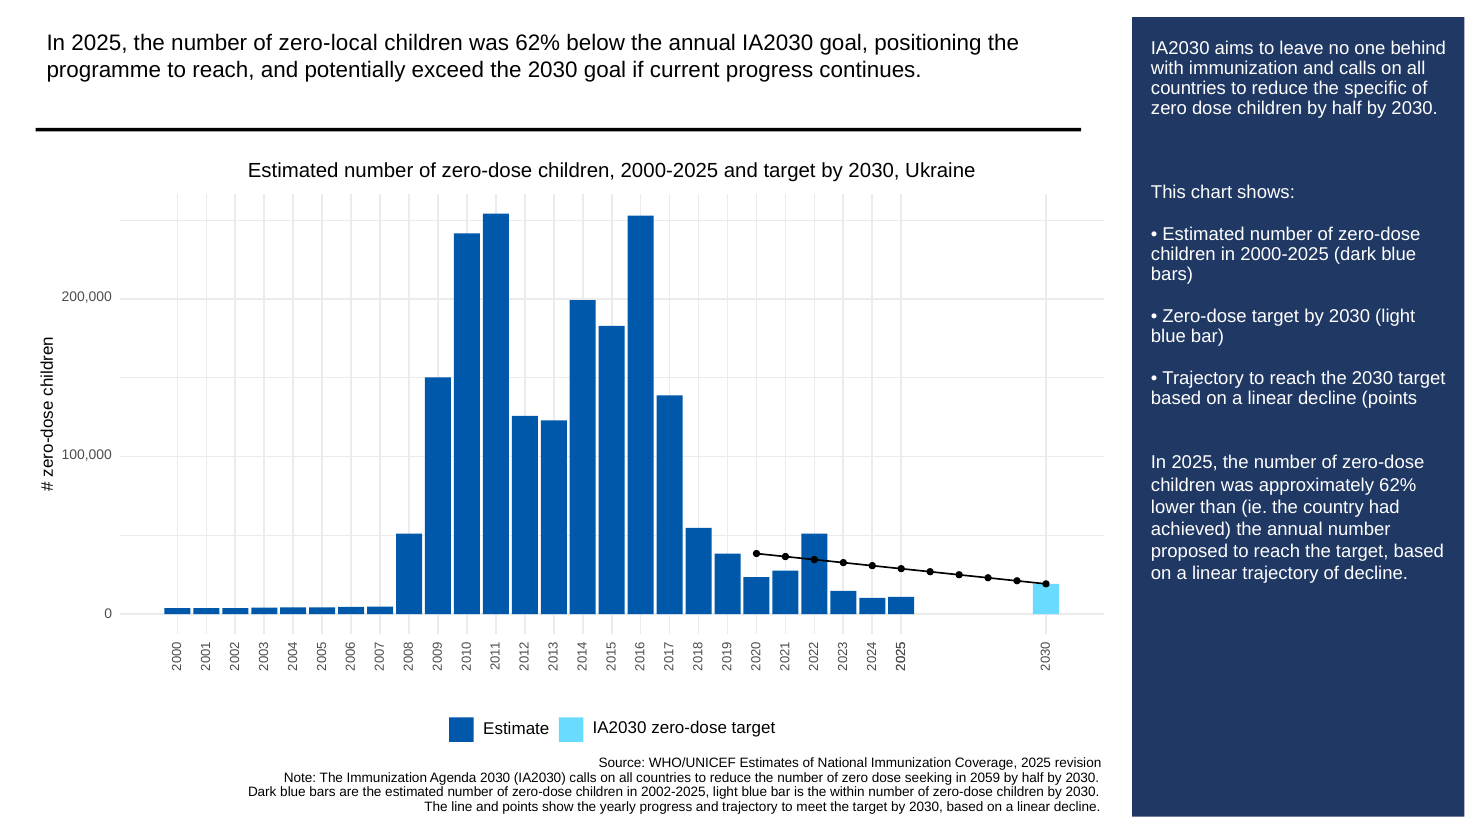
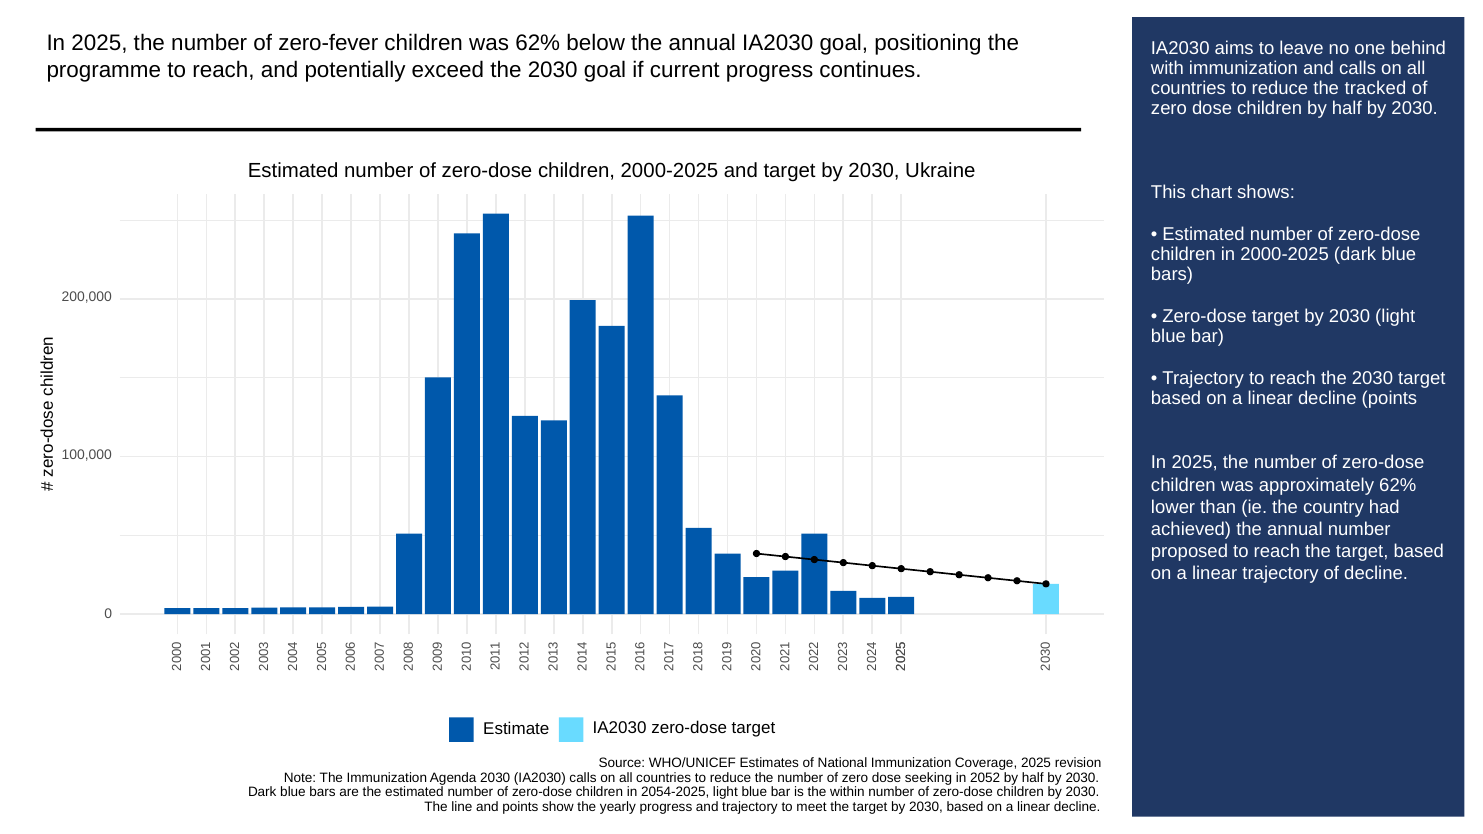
zero-local: zero-local -> zero-fever (328, 43)
specific: specific -> tracked (1375, 89)
2059: 2059 -> 2052 (985, 778)
2002-2025: 2002-2025 -> 2054-2025 (675, 792)
